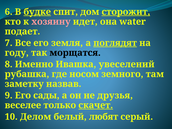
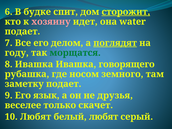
будке underline: present -> none (37, 12)
земля: земля -> делом (67, 43)
морщатся colour: black -> green (75, 53)
8 Именно: Именно -> Ивашка (34, 64)
увеселений: увеселений -> говорящего (127, 64)
заметку назвав: назвав -> подает (64, 84)
сады: сады -> язык (46, 95)
скачет underline: present -> none (96, 105)
10 Делом: Делом -> Любят (36, 117)
